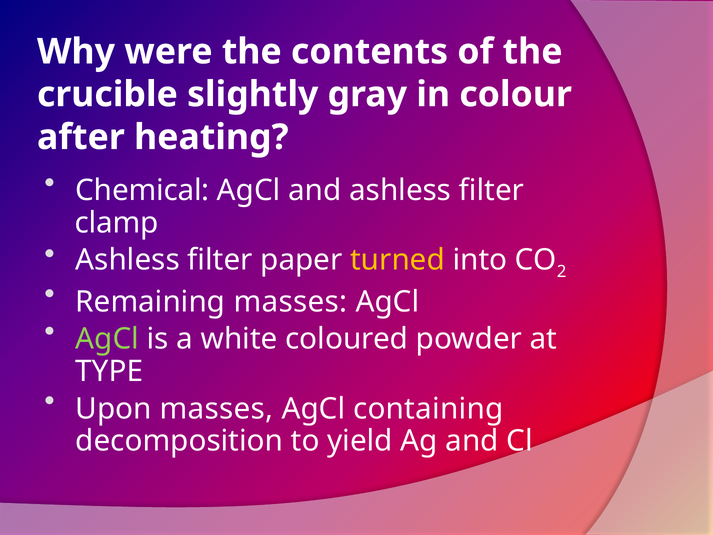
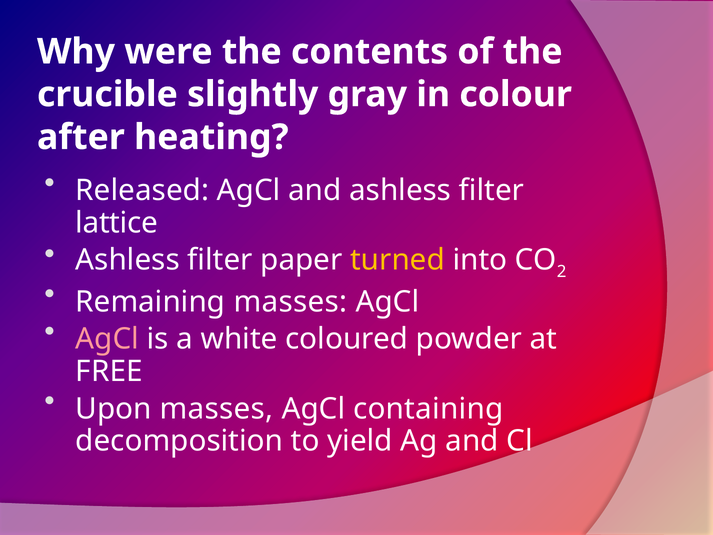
Chemical: Chemical -> Released (142, 191)
clamp: clamp -> lattice (117, 223)
AgCl colour: light green -> pink (107, 339)
TYPE: TYPE -> FREE (109, 371)
